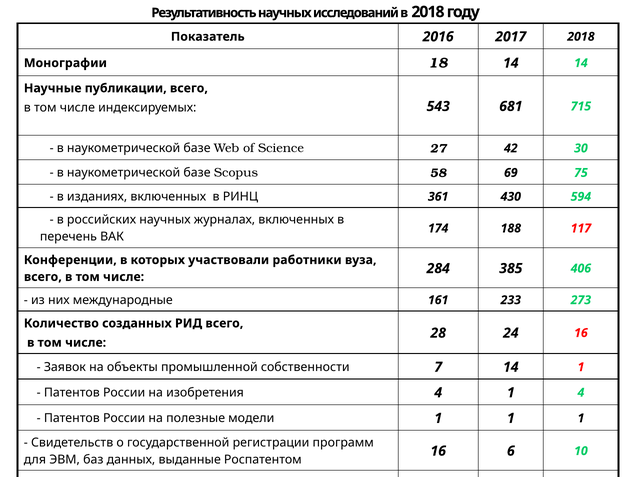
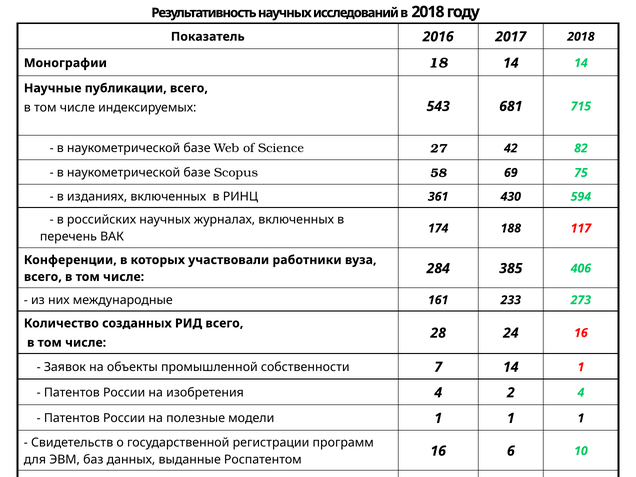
30: 30 -> 82 (581, 148)
4 1: 1 -> 2 (511, 393)
